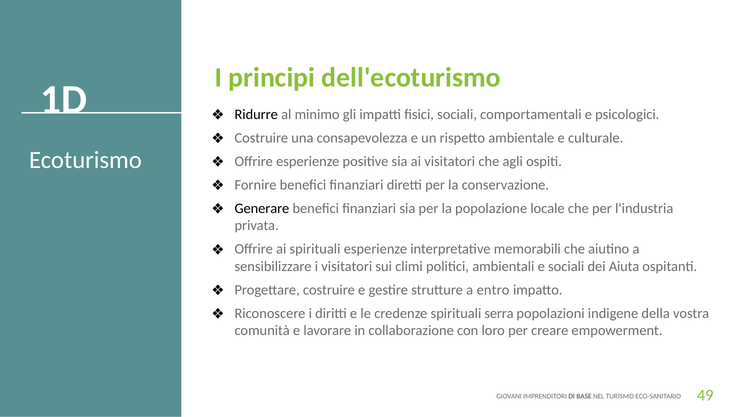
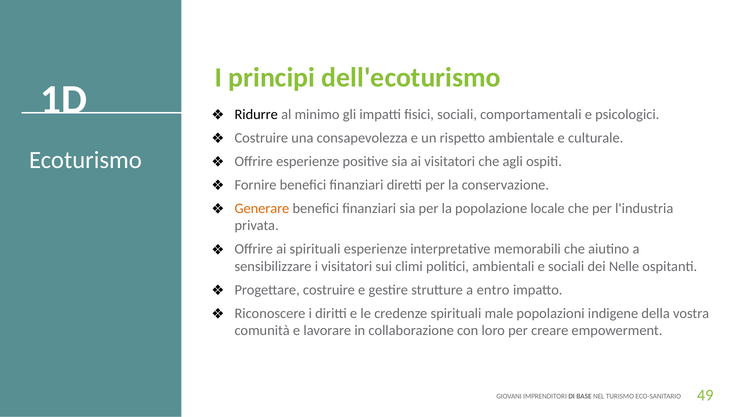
Generare colour: black -> orange (262, 208)
Aiuta: Aiuta -> Nelle (624, 266)
serra: serra -> male (499, 313)
